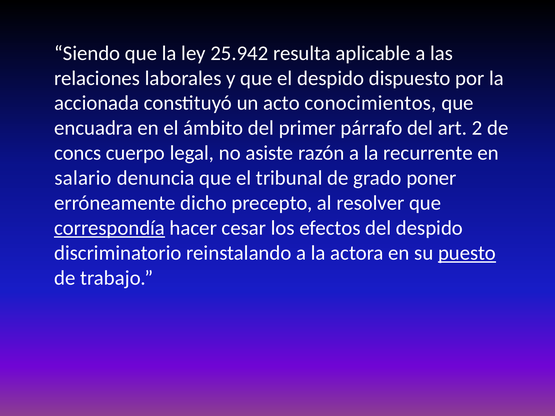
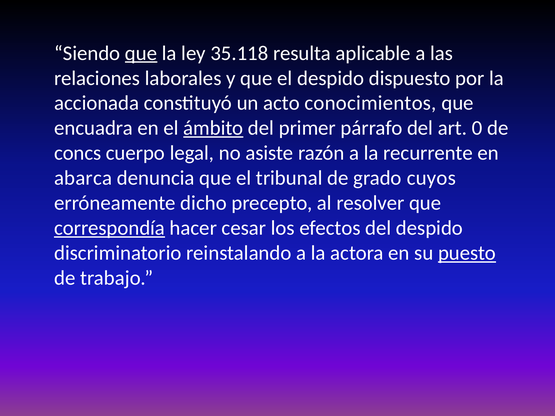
que underline: none -> present (141, 53)
25.942: 25.942 -> 35.118 (239, 53)
ámbito underline: none -> present (213, 128)
2: 2 -> 0 (477, 128)
salario: salario -> abarca (83, 178)
poner: poner -> cuyos (431, 178)
